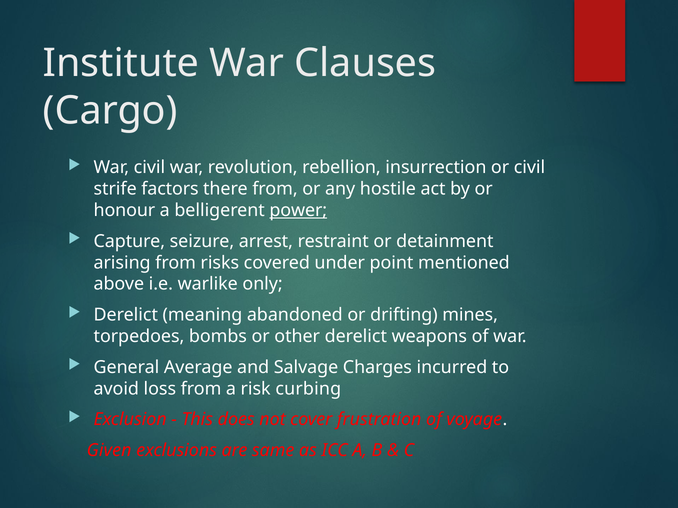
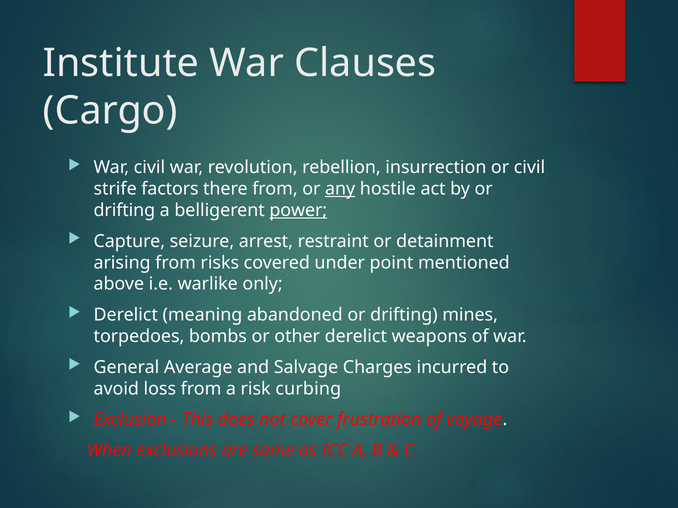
any underline: none -> present (340, 189)
honour: honour -> drifting (124, 211)
Given: Given -> When (109, 451)
